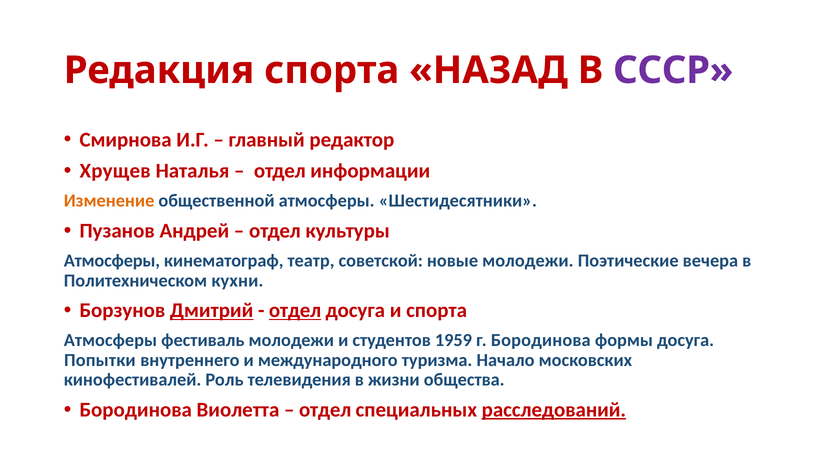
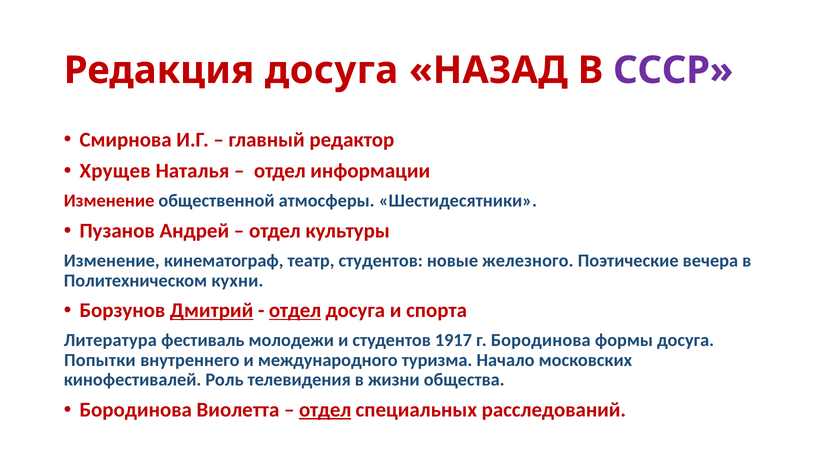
Редакция спорта: спорта -> досуга (332, 70)
Изменение colour: orange -> red (109, 201)
Атмосферы: Атмосферы -> Изменение (112, 261)
театр советской: советской -> студентов (381, 261)
новые молодежи: молодежи -> железного (528, 261)
Атмосферы: Атмосферы -> Литература (110, 340)
1959: 1959 -> 1917 (453, 340)
отдел underline: none -> present (325, 410)
расследований underline: present -> none (554, 410)
